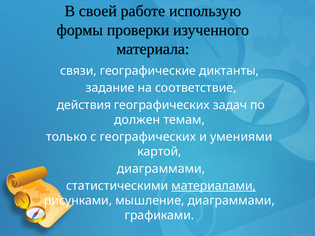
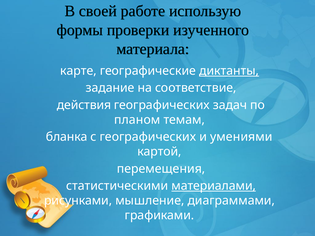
связи: связи -> карте (78, 71)
диктанты underline: none -> present (229, 71)
должен: должен -> планом (137, 120)
только: только -> бланка (67, 137)
диаграммами: диаграммами -> перемещения (161, 169)
